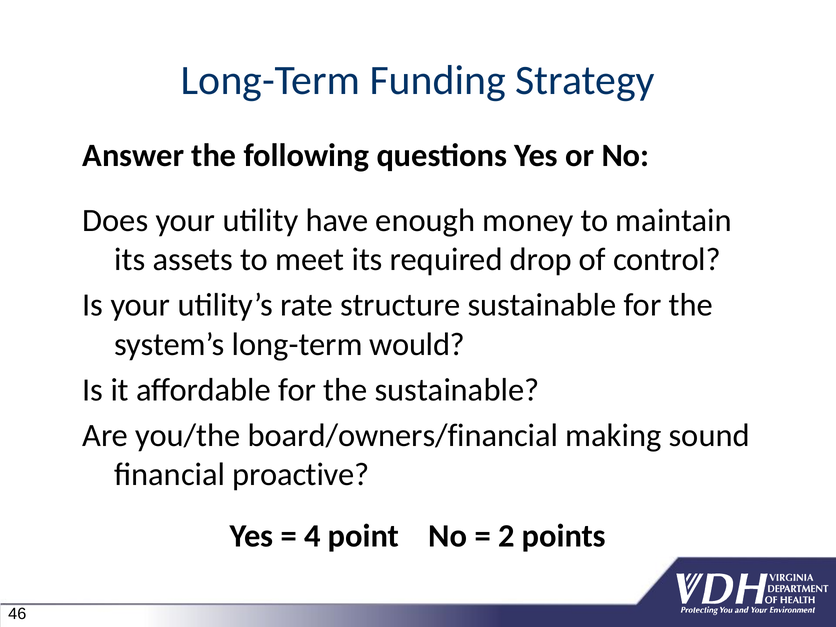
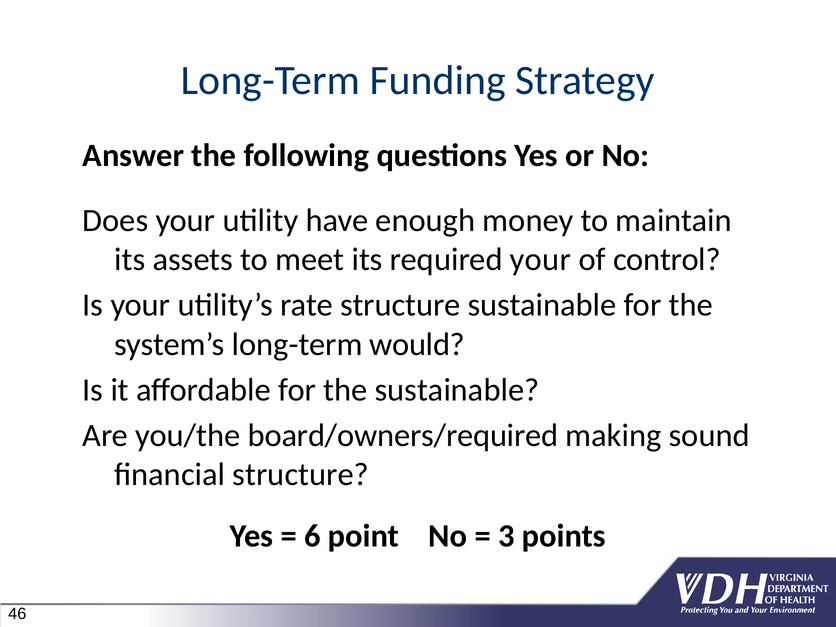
required drop: drop -> your (540, 260)
board/owners/financial: board/owners/financial -> board/owners/required (403, 435)
financial proactive: proactive -> structure (301, 474)
4: 4 -> 6 (312, 536)
2: 2 -> 3 (506, 536)
